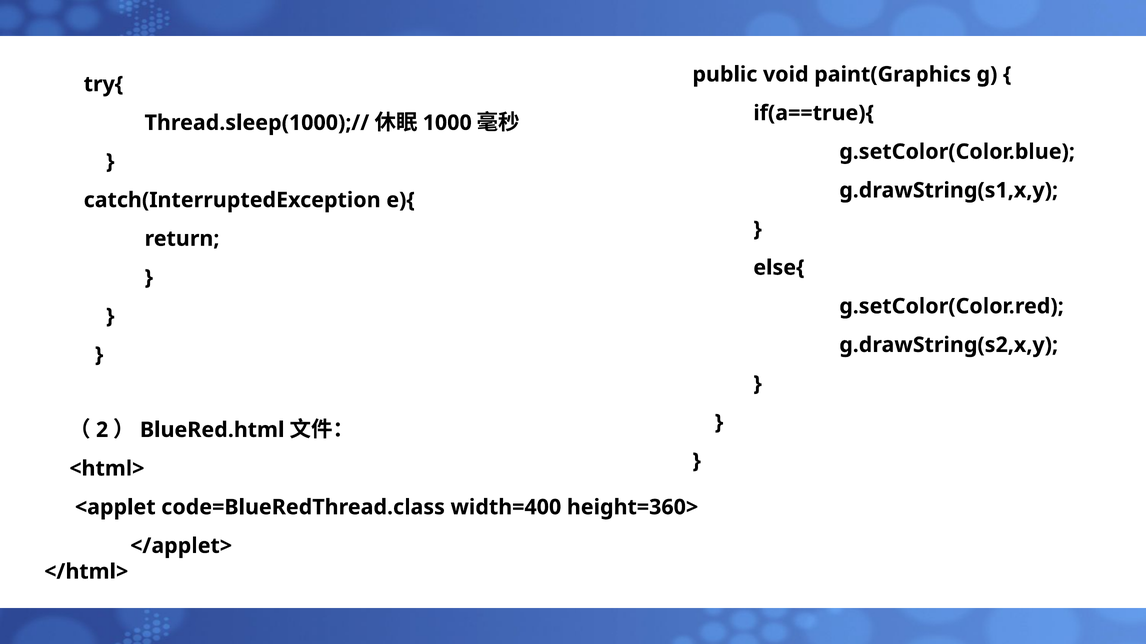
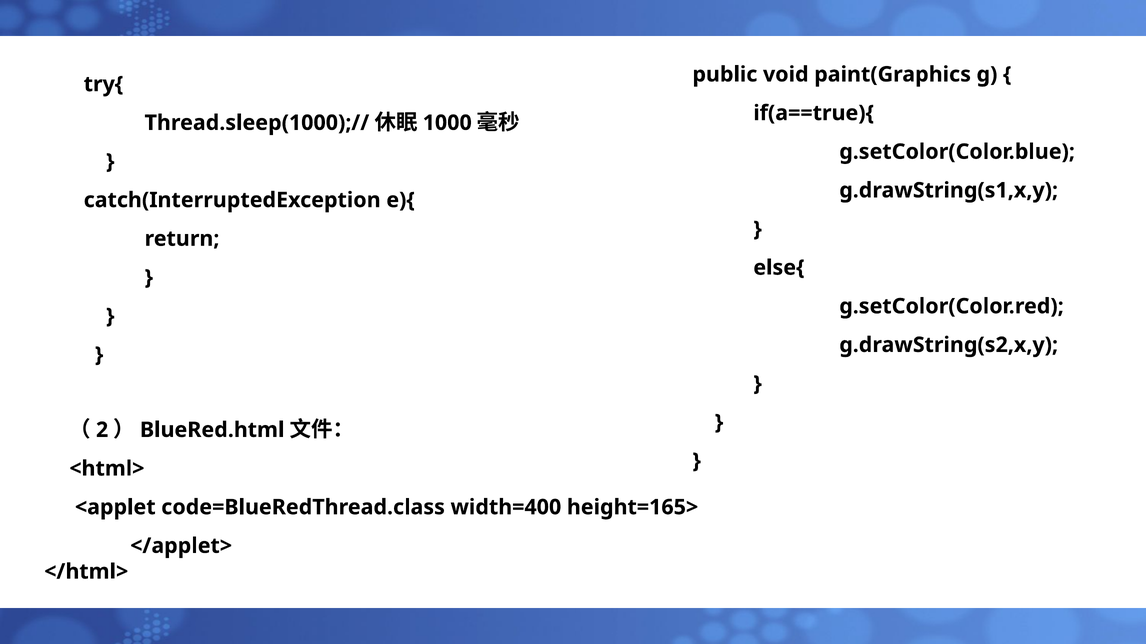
height=360>: height=360> -> height=165> (633, 508)
